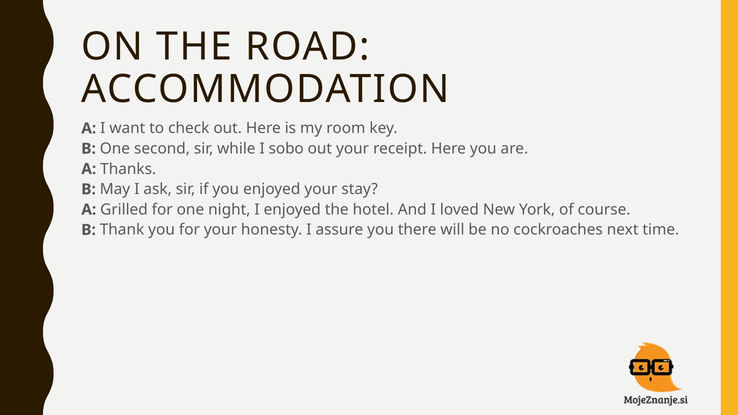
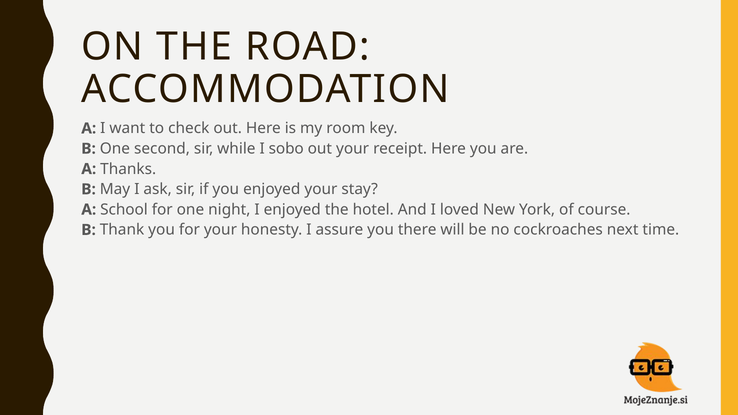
Grilled: Grilled -> School (124, 210)
